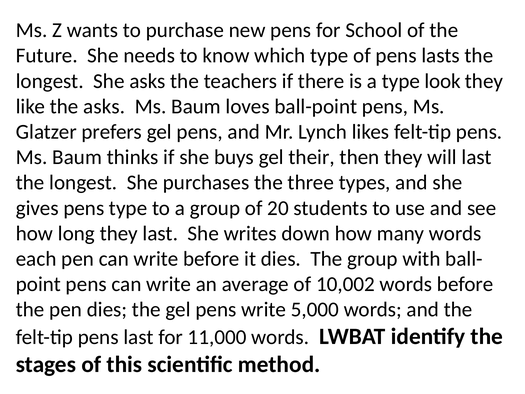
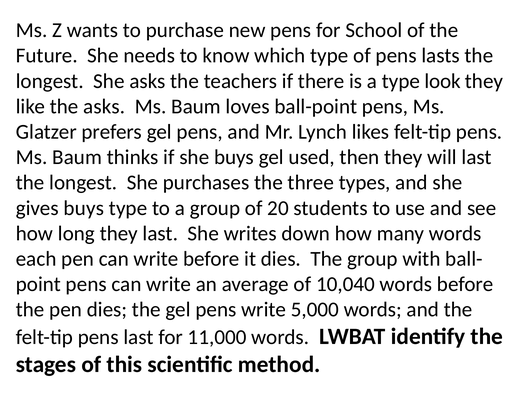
their: their -> used (312, 157)
gives pens: pens -> buys (84, 208)
10,002: 10,002 -> 10,040 (345, 284)
